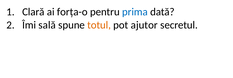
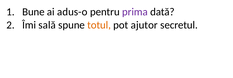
Clară: Clară -> Bune (33, 12)
forța-o: forța-o -> adus-o (72, 12)
prima colour: blue -> purple (135, 12)
